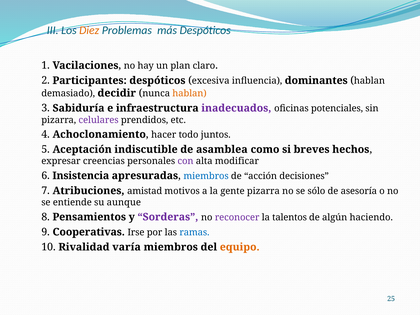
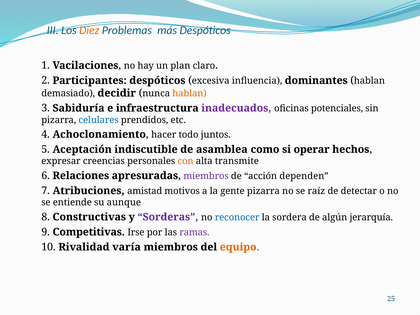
celulares colour: purple -> blue (99, 120)
breves: breves -> operar (312, 149)
con colour: purple -> orange (186, 161)
modificar: modificar -> transmite (237, 161)
Insistencia: Insistencia -> Relaciones (81, 176)
miembros colour: blue -> purple (206, 176)
decisiones: decisiones -> dependen (304, 176)
sólo: sólo -> raíz (316, 191)
asesoría: asesoría -> detectar (359, 191)
Pensamientos: Pensamientos -> Constructivas (89, 217)
reconocer colour: purple -> blue (237, 217)
talentos: talentos -> sordera (290, 217)
haciendo: haciendo -> jerarquía (371, 217)
Cooperativas: Cooperativas -> Competitivas (89, 232)
ramas colour: blue -> purple (194, 232)
